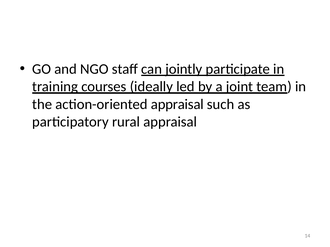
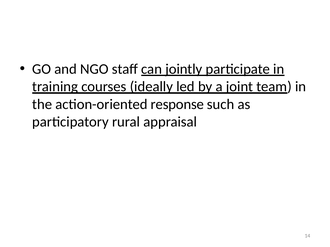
action-oriented appraisal: appraisal -> response (177, 104)
